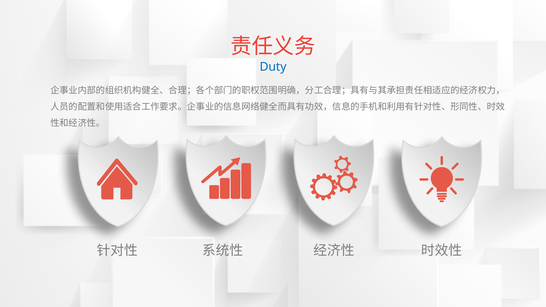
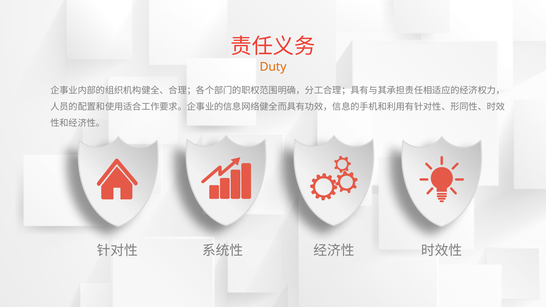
Duty colour: blue -> orange (273, 67)
